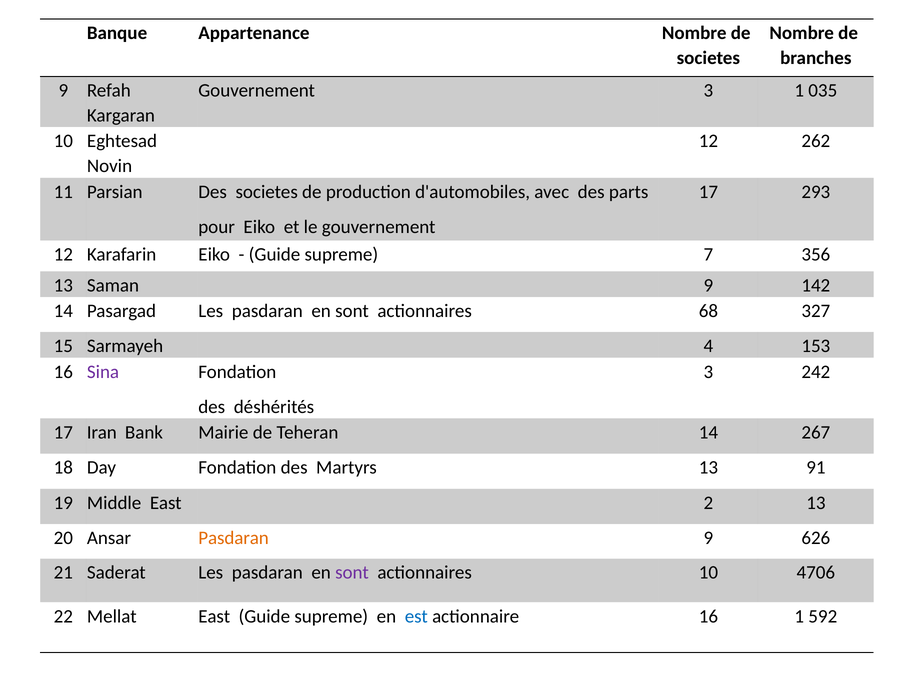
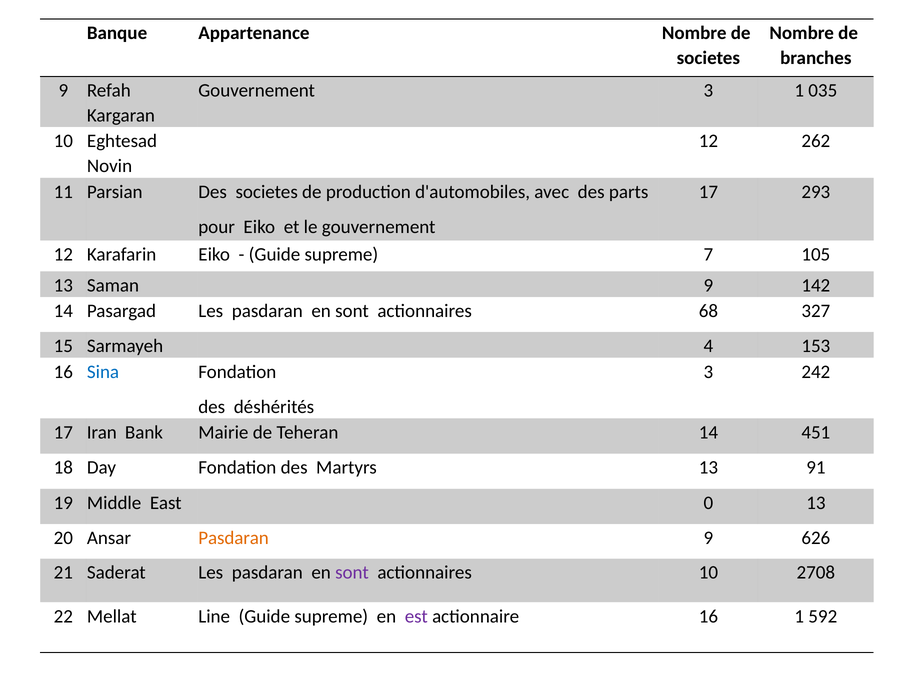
356: 356 -> 105 (816, 254)
Sina colour: purple -> blue (103, 371)
267: 267 -> 451 (816, 432)
2: 2 -> 0 (708, 502)
4706: 4706 -> 2708 (816, 572)
Mellat East: East -> Line (214, 616)
est colour: blue -> purple (416, 616)
